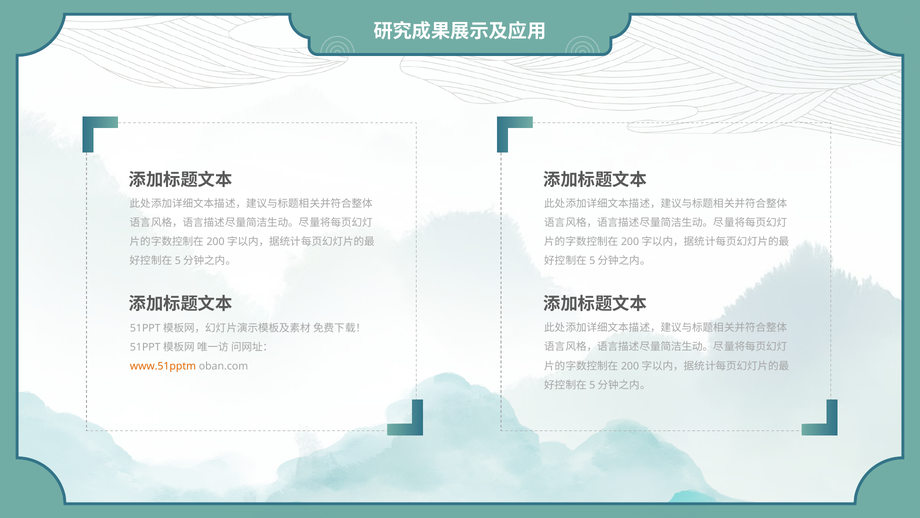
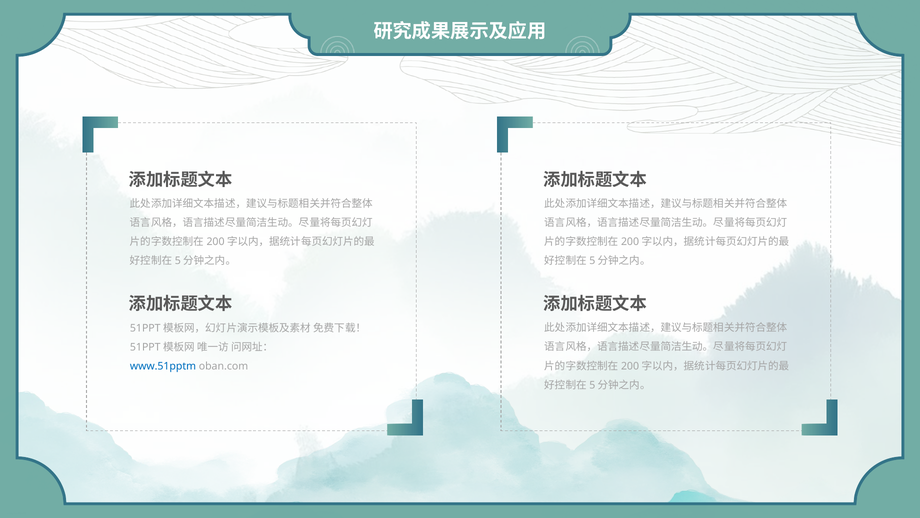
www.51pptm colour: orange -> blue (163, 366)
